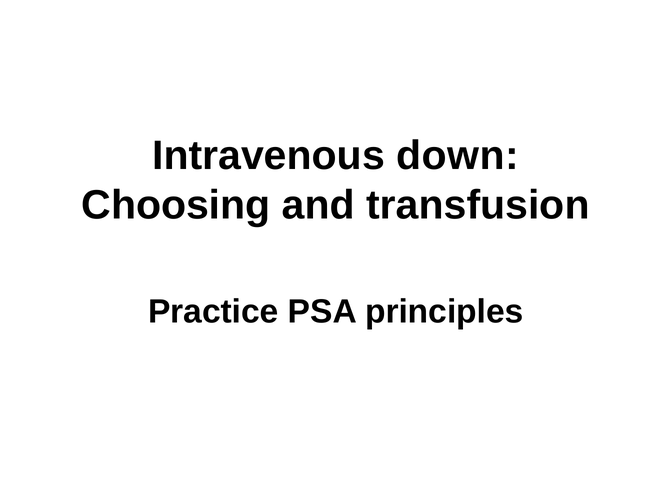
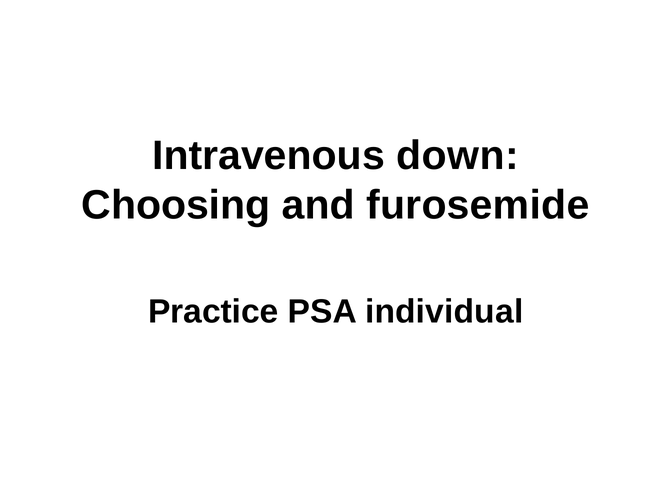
transfusion: transfusion -> furosemide (478, 205)
principles: principles -> individual (444, 311)
